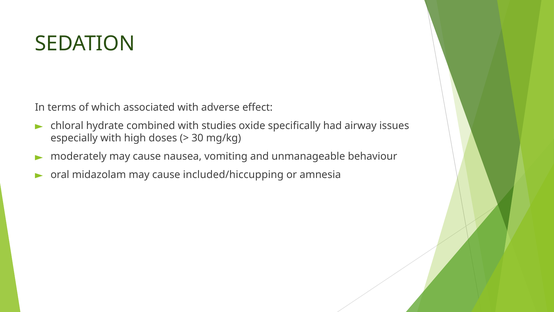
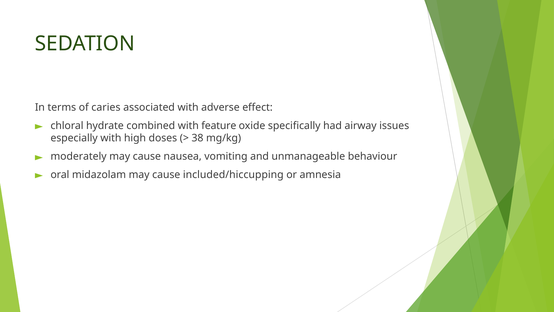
which: which -> caries (106, 107)
studies: studies -> feature (219, 125)
30: 30 -> 38 (197, 138)
